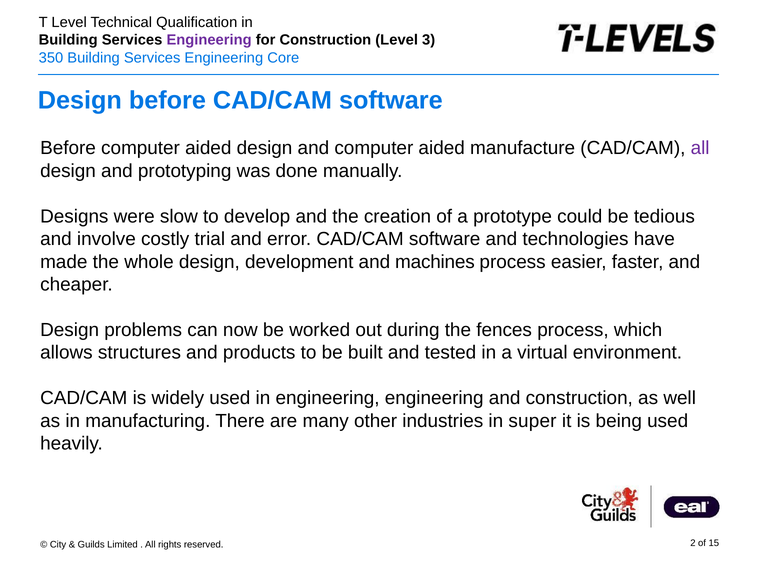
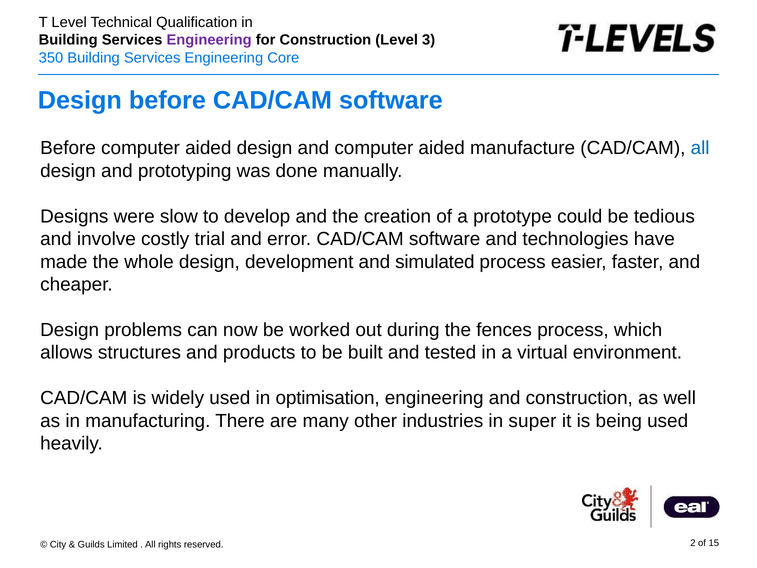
all colour: purple -> blue (700, 148)
machines: machines -> simulated (435, 262)
in engineering: engineering -> optimisation (328, 398)
